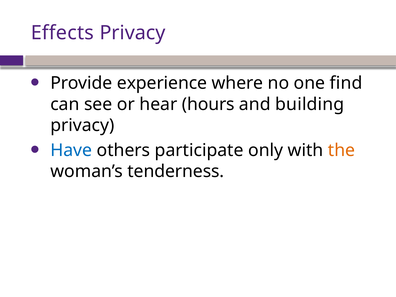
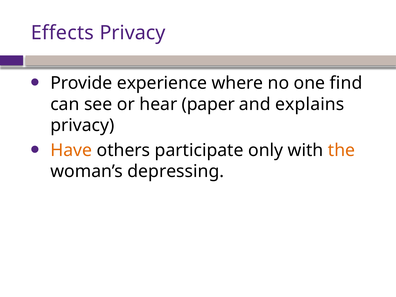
hours: hours -> paper (208, 104)
building: building -> explains (310, 104)
Have colour: blue -> orange (71, 150)
tenderness: tenderness -> depressing (176, 171)
